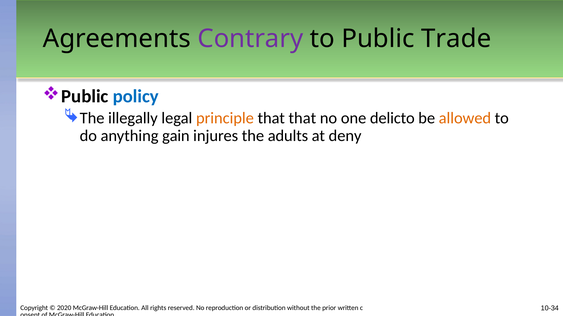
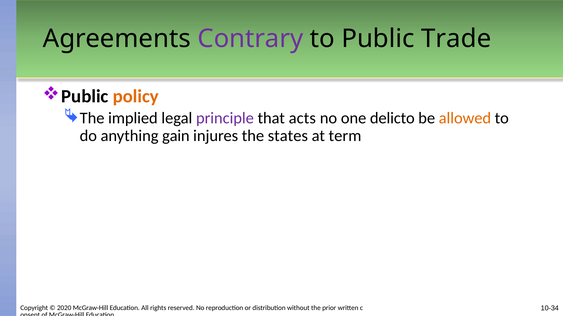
policy colour: blue -> orange (136, 96)
illegally: illegally -> implied (133, 118)
principle colour: orange -> purple (225, 118)
that that: that -> acts (302, 118)
adults: adults -> states (288, 136)
deny: deny -> term (345, 136)
